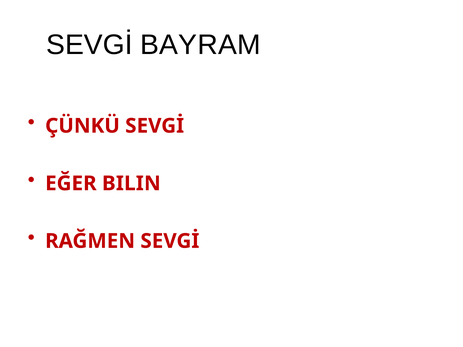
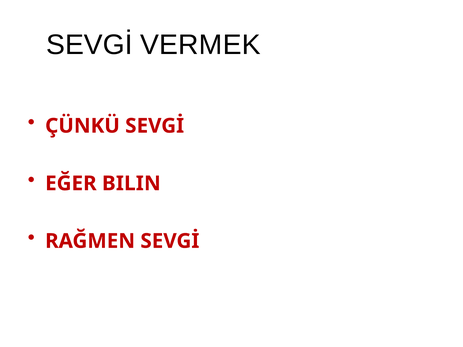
BAYRAM: BAYRAM -> VERMEK (200, 45)
